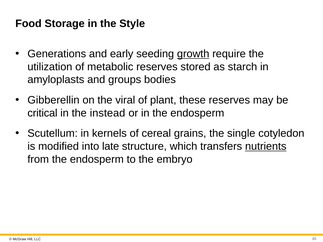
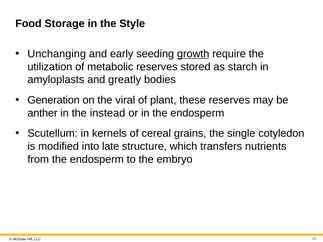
Generations: Generations -> Unchanging (57, 54)
groups: groups -> greatly (125, 80)
Gibberellin: Gibberellin -> Generation (54, 100)
critical: critical -> anther (42, 113)
nutrients underline: present -> none (266, 147)
